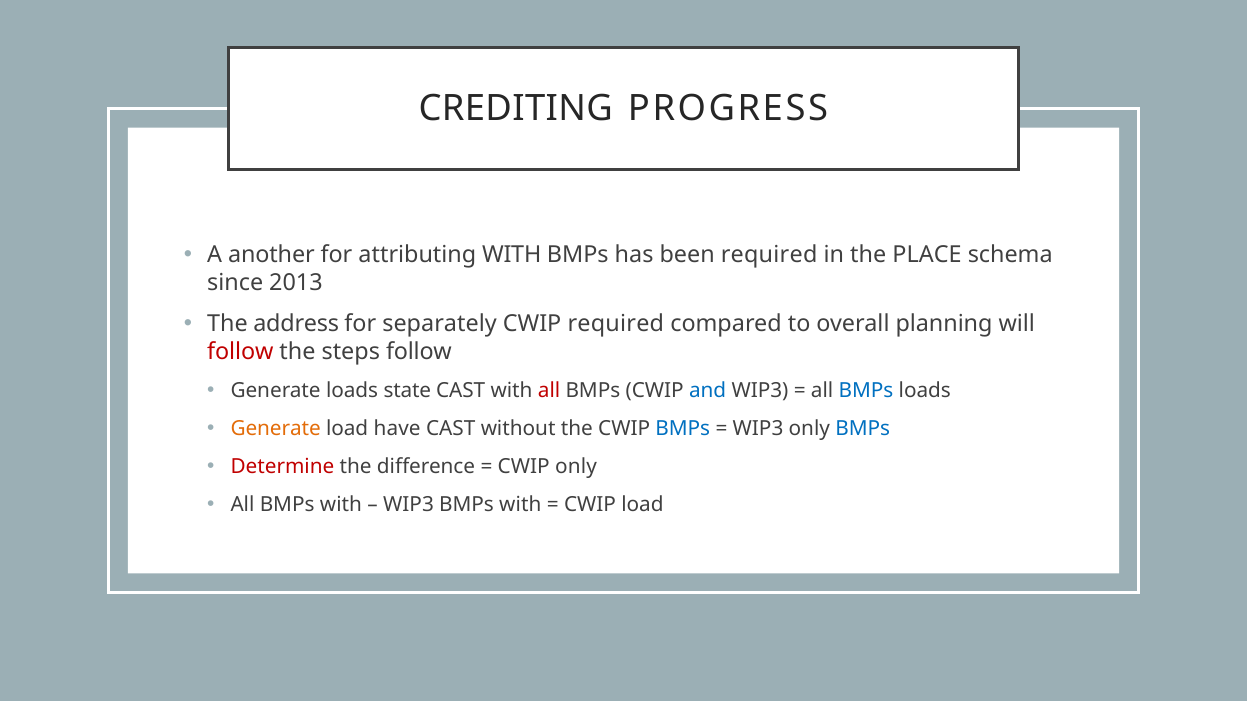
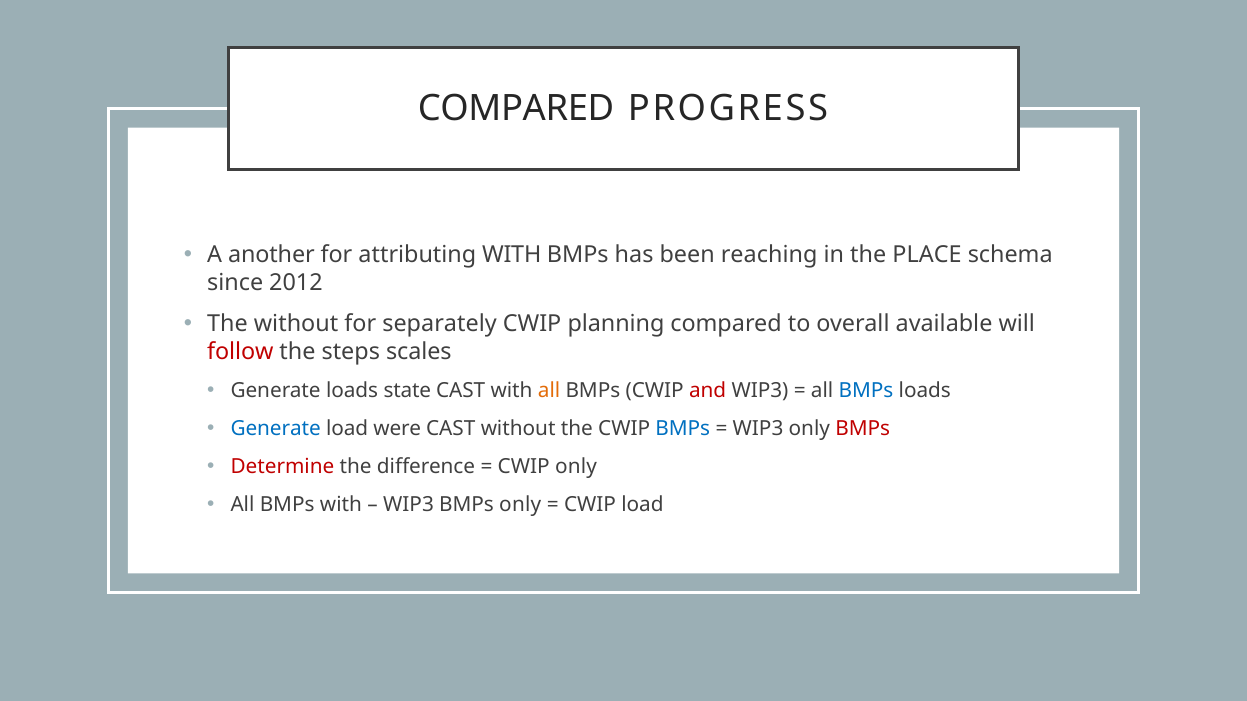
CREDITING: CREDITING -> COMPARED (516, 108)
been required: required -> reaching (769, 255)
2013: 2013 -> 2012 (296, 283)
The address: address -> without (296, 324)
CWIP required: required -> planning (616, 324)
planning: planning -> available (944, 324)
steps follow: follow -> scales (419, 352)
all colour: red -> orange (549, 391)
and colour: blue -> red (708, 391)
Generate colour: orange -> blue (276, 429)
have: have -> were (397, 429)
BMPs colour: blue -> red (863, 429)
WIP3 BMPs with: with -> only (520, 505)
